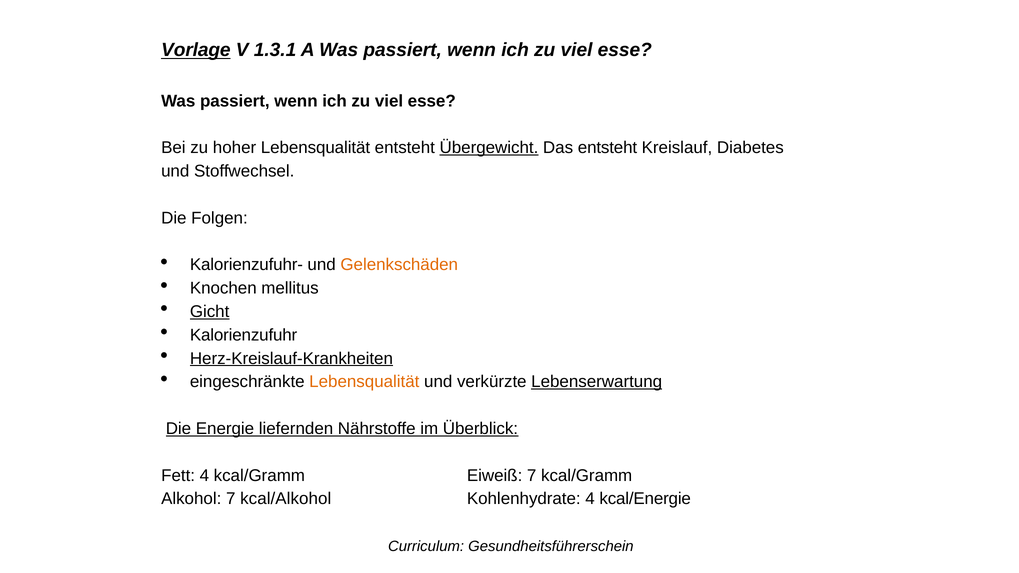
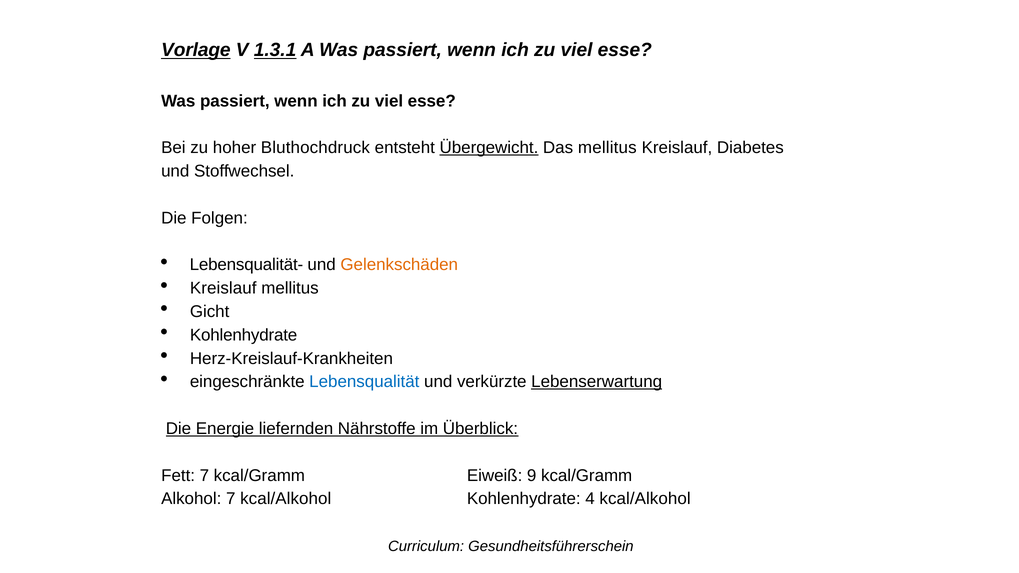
1.3.1 underline: none -> present (275, 50)
hoher Lebensqualität: Lebensqualität -> Bluthochdruck (315, 148)
Das entsteht: entsteht -> mellitus (607, 148)
Kalorienzufuhr-: Kalorienzufuhr- -> Lebensqualität- (246, 265)
Knochen: Knochen -> Kreislauf (223, 288)
Gicht underline: present -> none (210, 312)
Kalorienzufuhr: Kalorienzufuhr -> Kohlenhydrate (244, 335)
Herz-Kreislauf-Krankheiten underline: present -> none (291, 359)
Lebensqualität colour: orange -> blue (364, 382)
Fett 4: 4 -> 7 (204, 476)
Eiweiß 7: 7 -> 9 (532, 476)
4 kcal/Energie: kcal/Energie -> kcal/Alkohol (645, 499)
